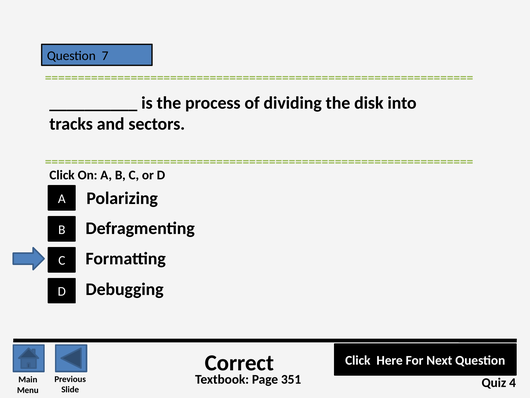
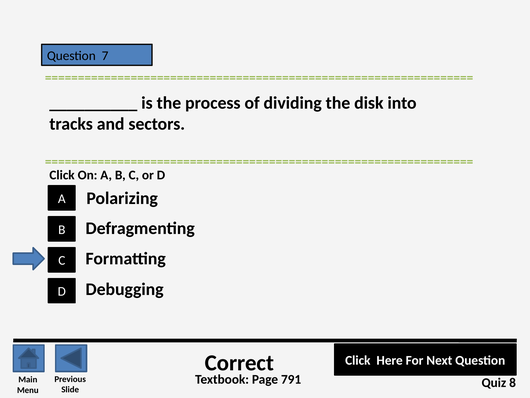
351: 351 -> 791 (291, 379)
4: 4 -> 8 (513, 382)
